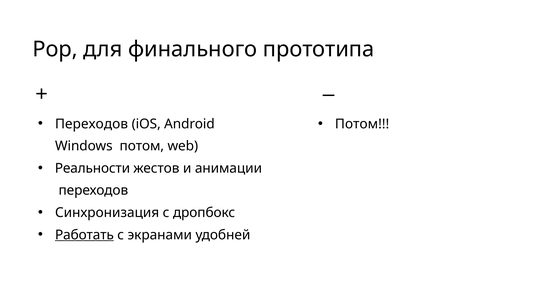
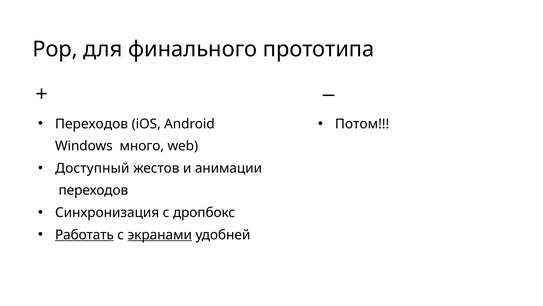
Windows потом: потом -> много (142, 146)
Реальности: Реальности -> Доступный (92, 168)
экранами underline: none -> present (160, 234)
